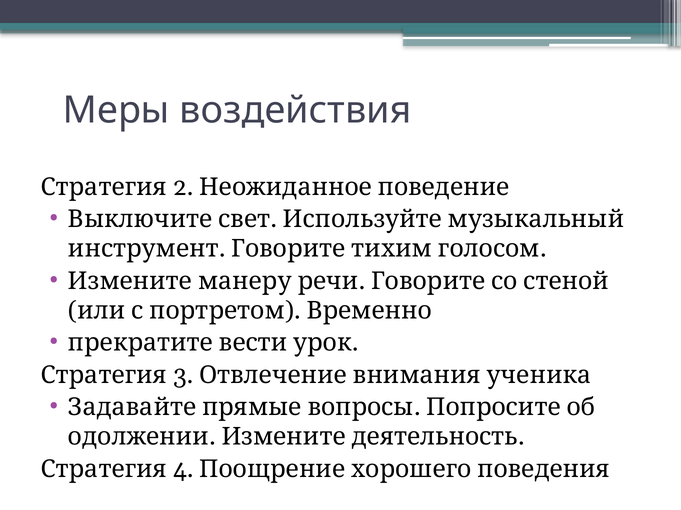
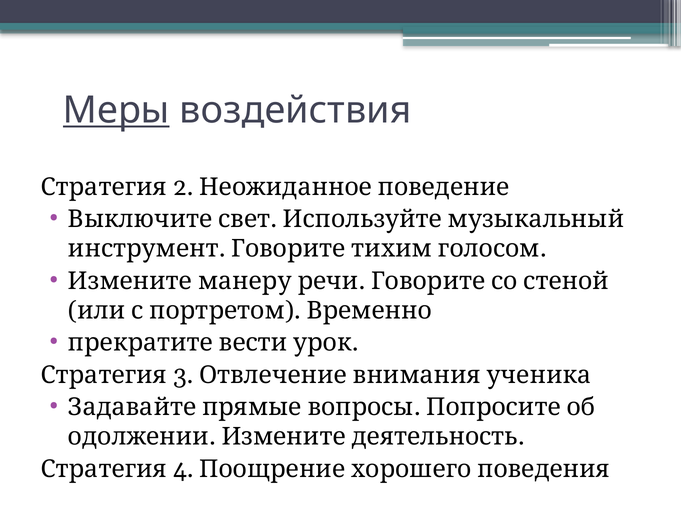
Меры underline: none -> present (116, 111)
